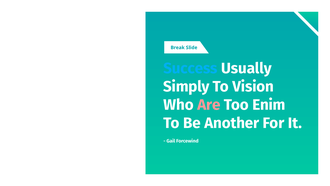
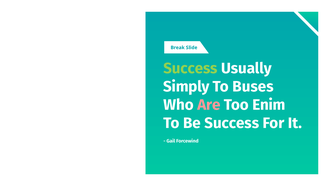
Success colour: light blue -> light green (190, 68)
Vision: Vision -> Buses (253, 86)
Be Another: Another -> Success (232, 123)
